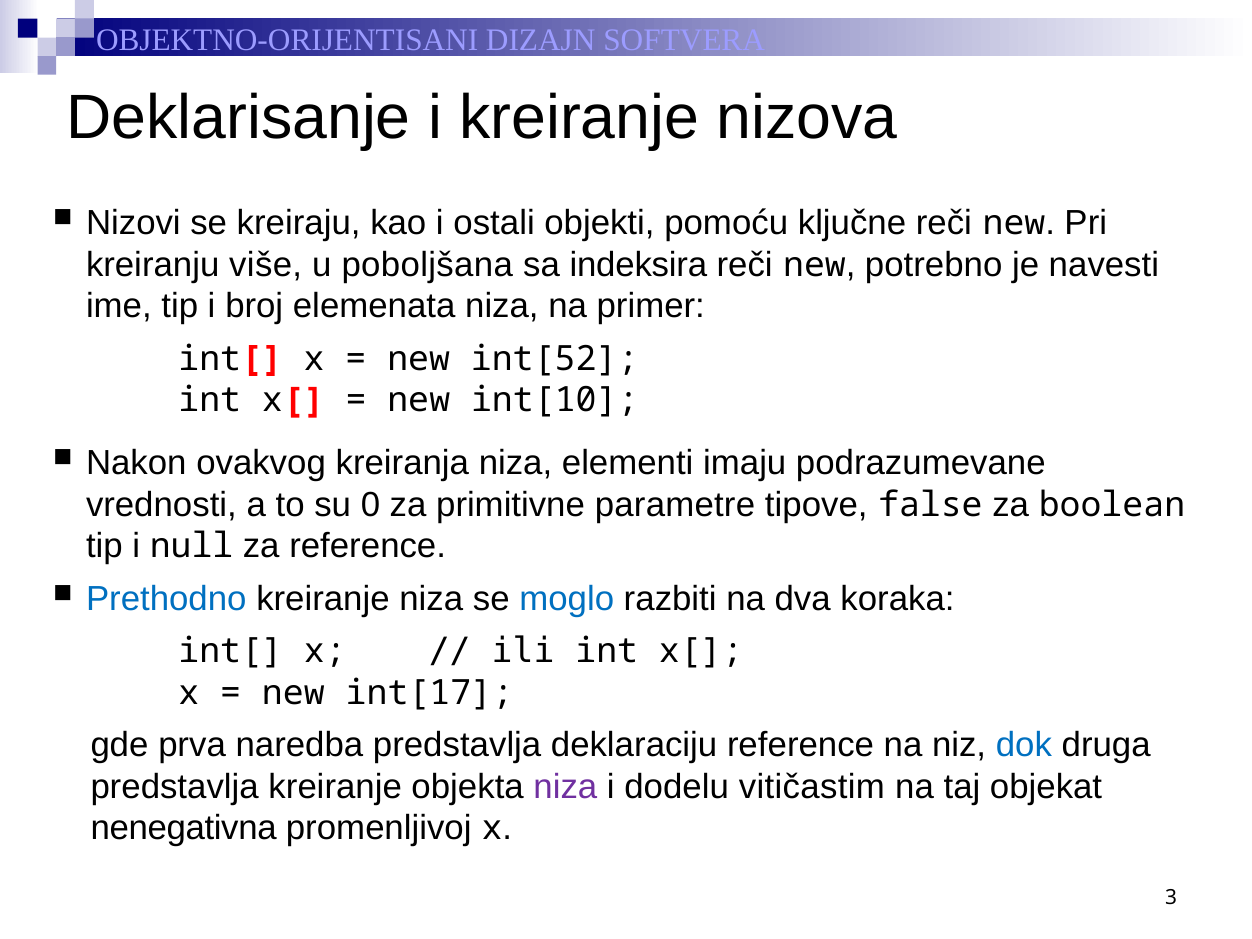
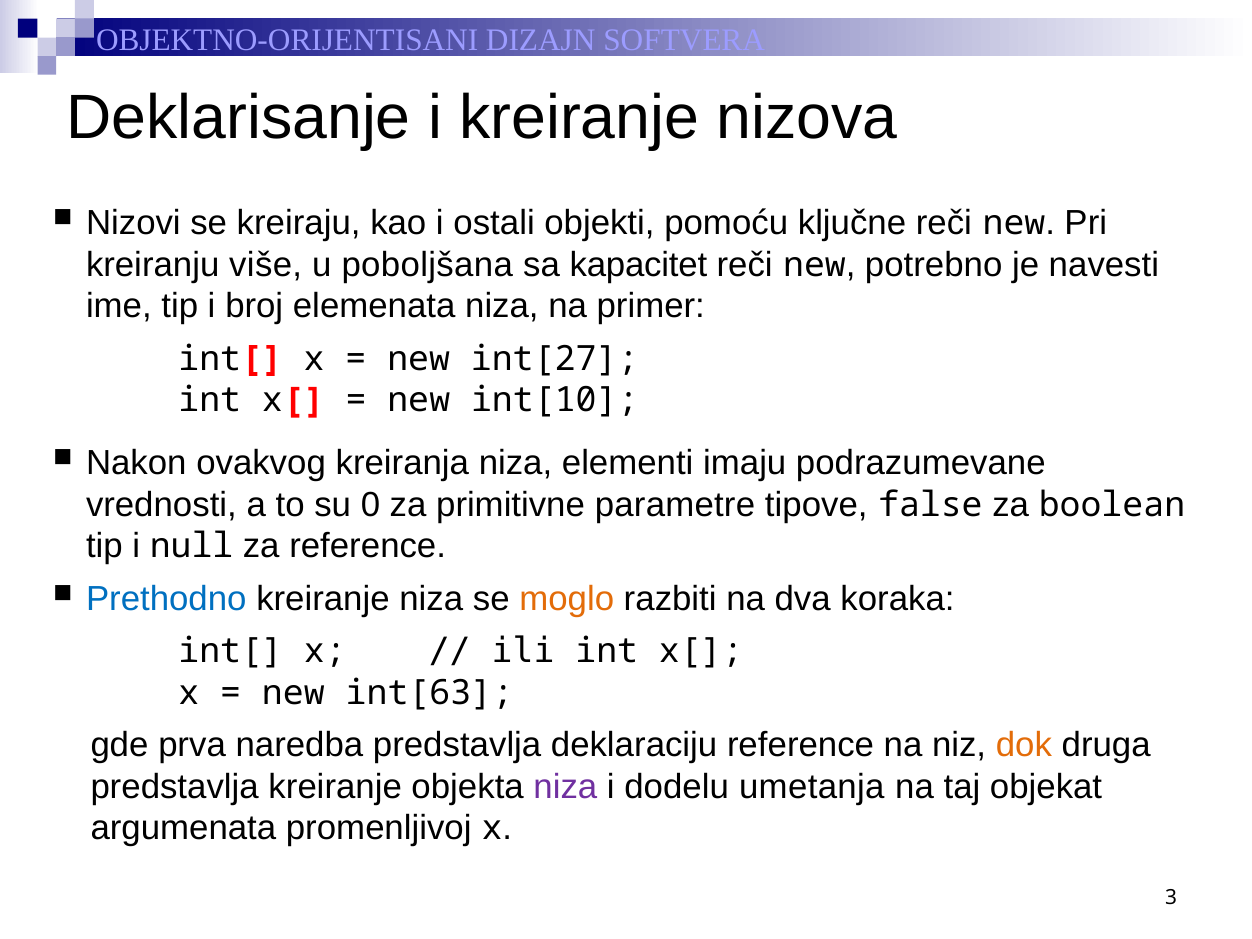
indeksira: indeksira -> kapacitet (638, 265)
int[52: int[52 -> int[27 (555, 359)
moglo colour: blue -> orange (567, 599)
int[17: int[17 -> int[63 (429, 693)
dok colour: blue -> orange (1024, 745)
vitičastim: vitičastim -> umetanja (812, 787)
nenegativna: nenegativna -> argumenata (183, 828)
